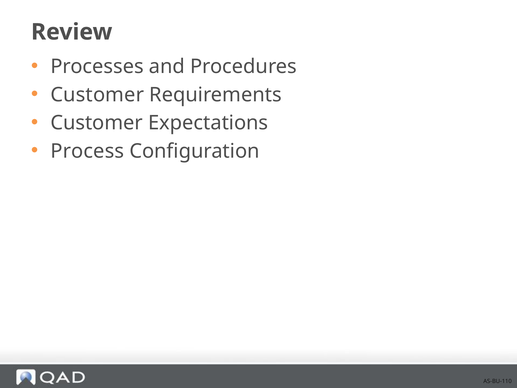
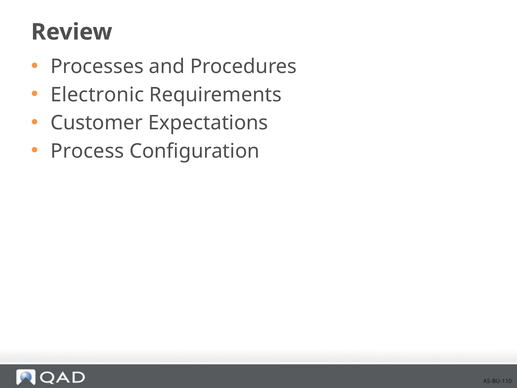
Customer: Customer -> Electronic (97, 95)
